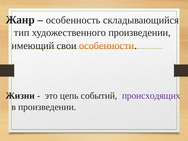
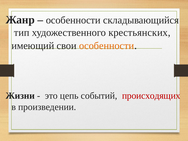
особенность: особенность -> особенности (73, 20)
художественного произведении: произведении -> крестьянских (139, 33)
происходящих colour: purple -> red (151, 96)
